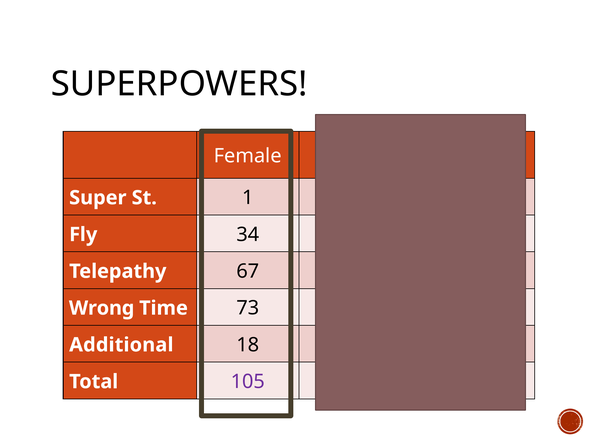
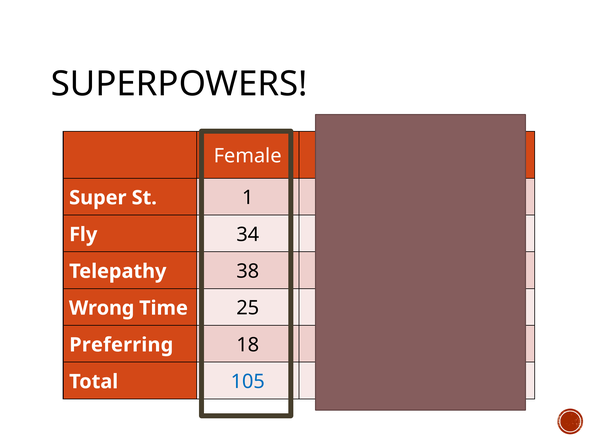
67: 67 -> 38 (248, 272)
73: 73 -> 25 (248, 308)
Additional: Additional -> Preferring (121, 345)
105 colour: purple -> blue (248, 382)
